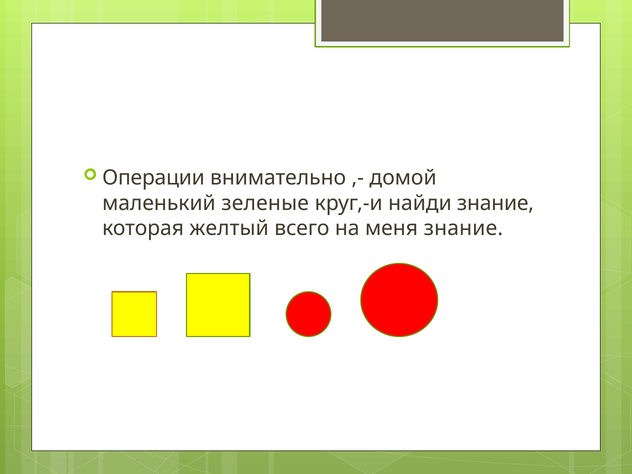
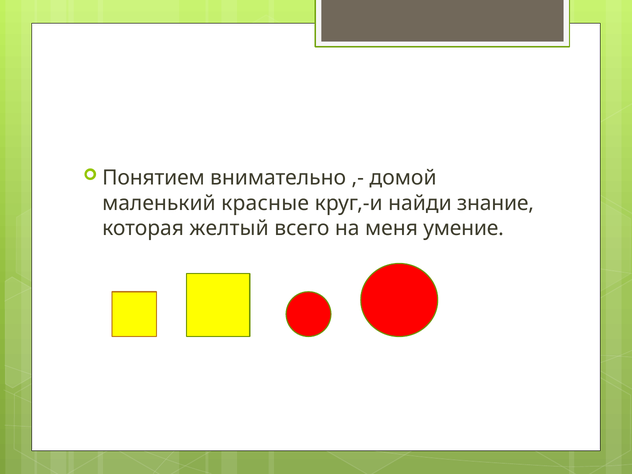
Операции: Операции -> Понятием (153, 178)
зеленые: зеленые -> красные (265, 203)
меня знание: знание -> умение (464, 228)
